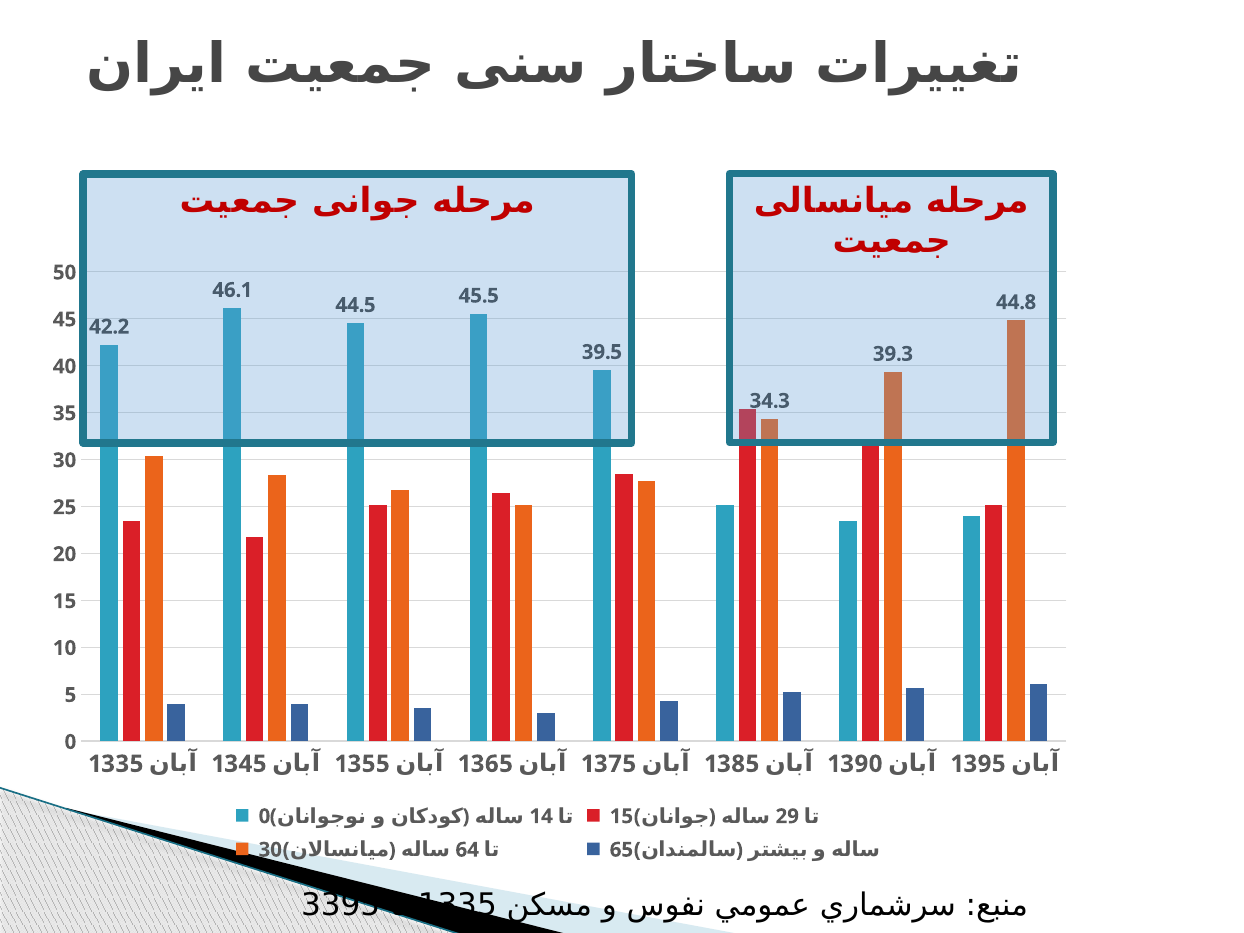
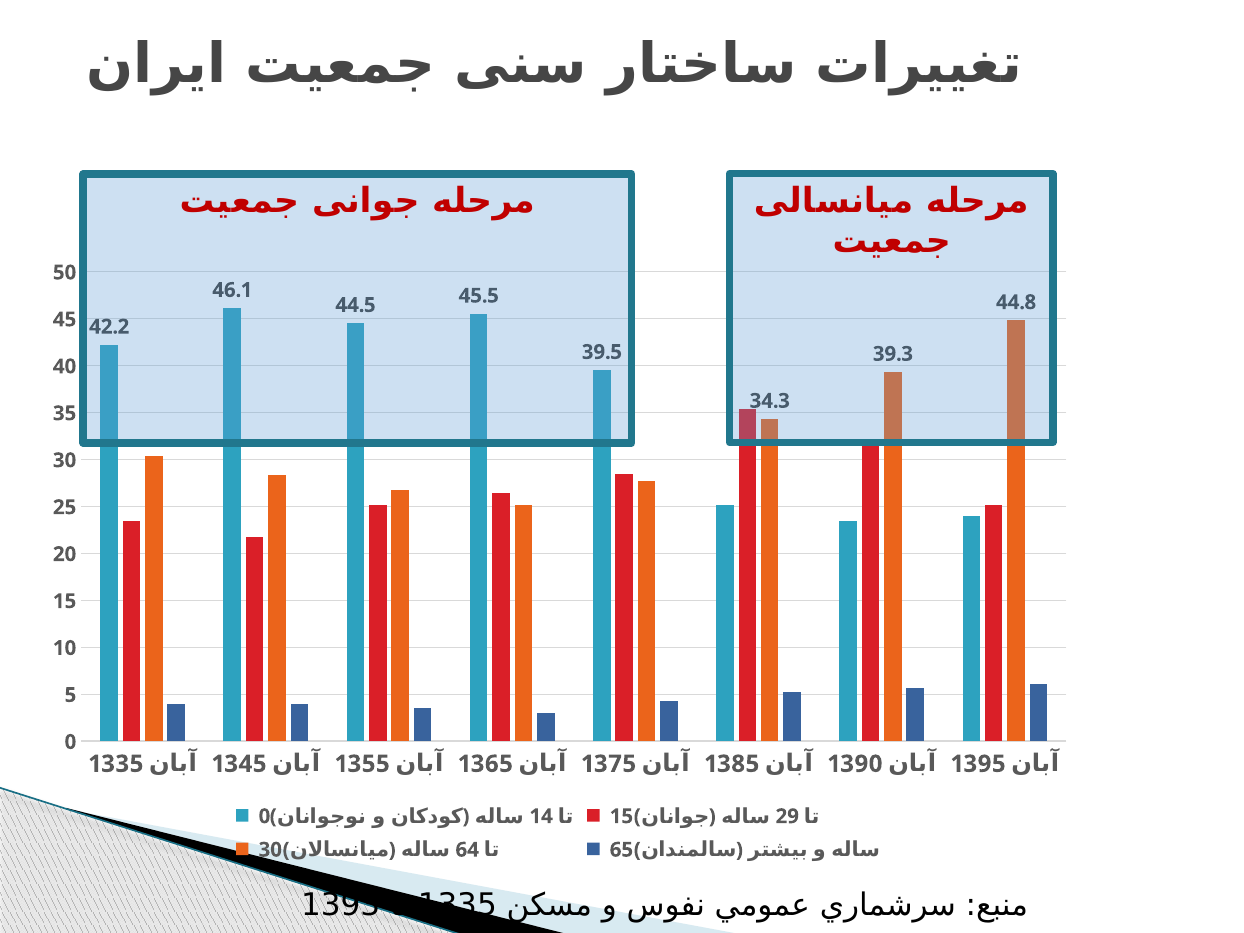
3395: 3395 -> 1393 (341, 905)
